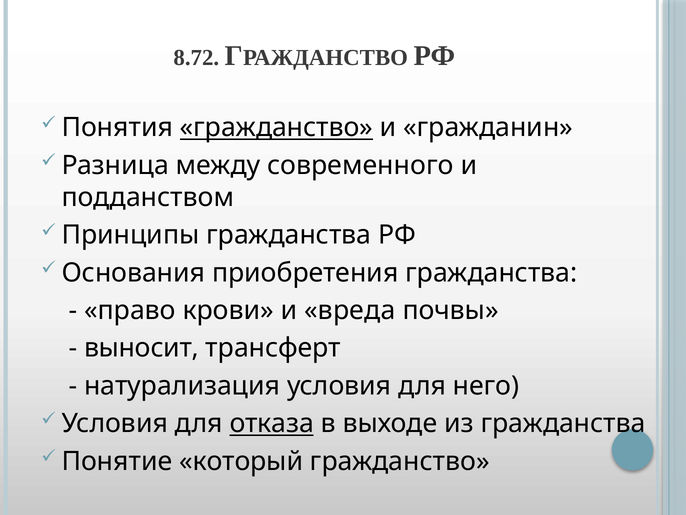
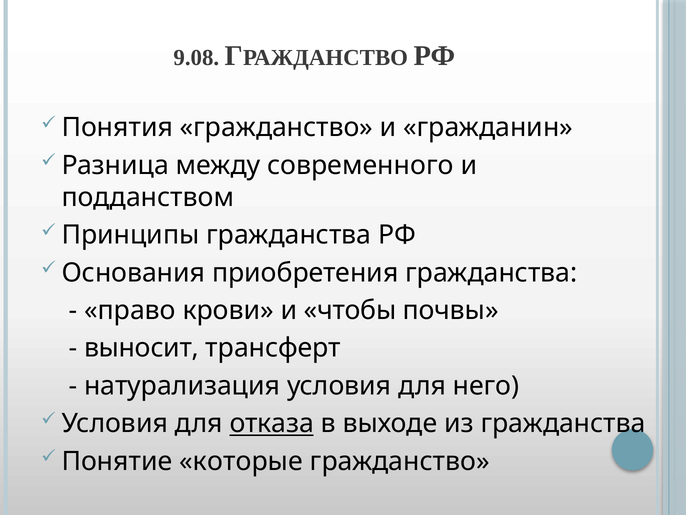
8.72: 8.72 -> 9.08 (196, 58)
гражданство underline: present -> none (276, 127)
вреда: вреда -> чтобы (350, 310)
который: который -> которые (241, 461)
